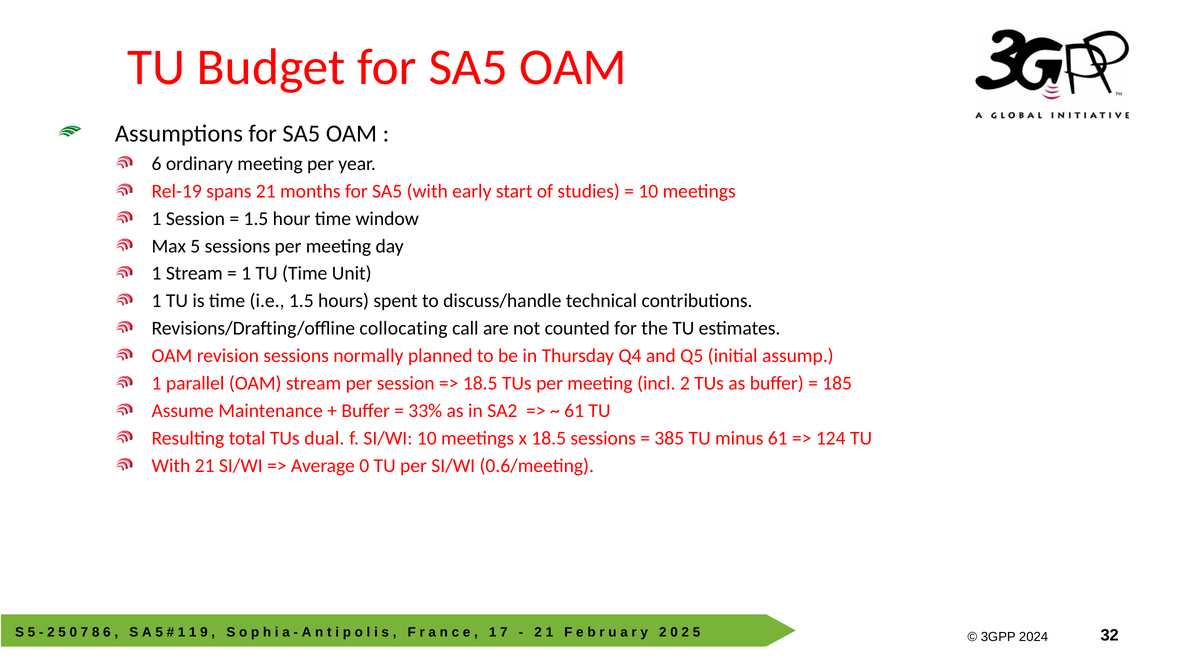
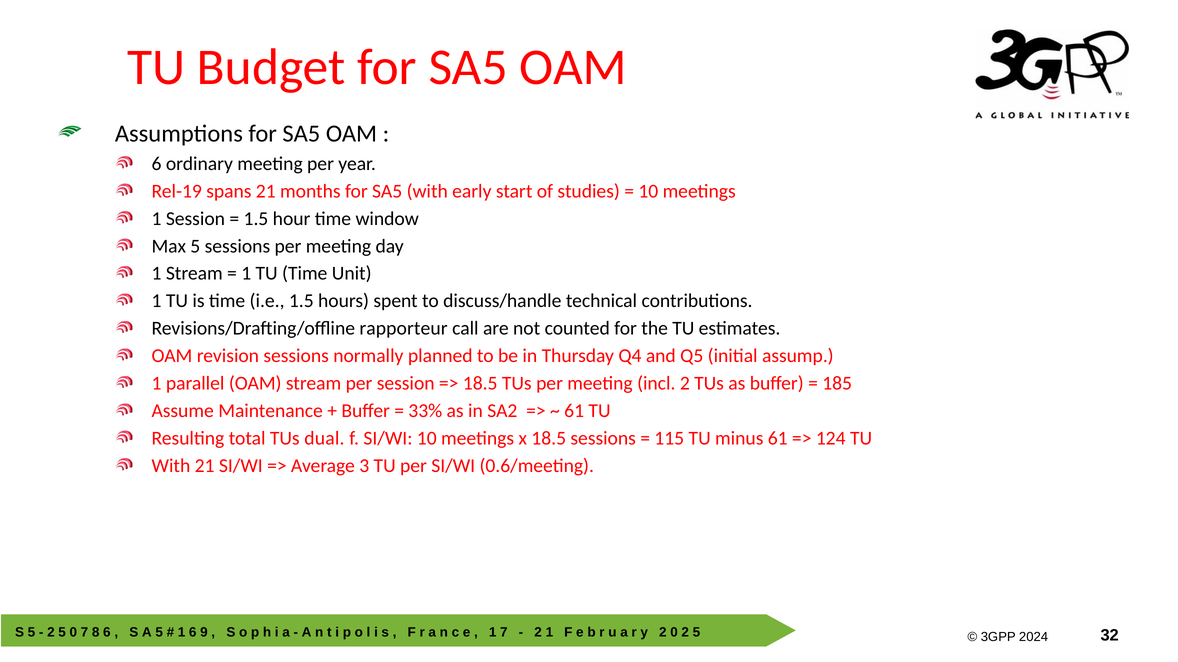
collocating: collocating -> rapporteur (404, 329)
385: 385 -> 115 (669, 439)
Average 0: 0 -> 3 (364, 466)
1 1: 1 -> 6 (193, 633)
